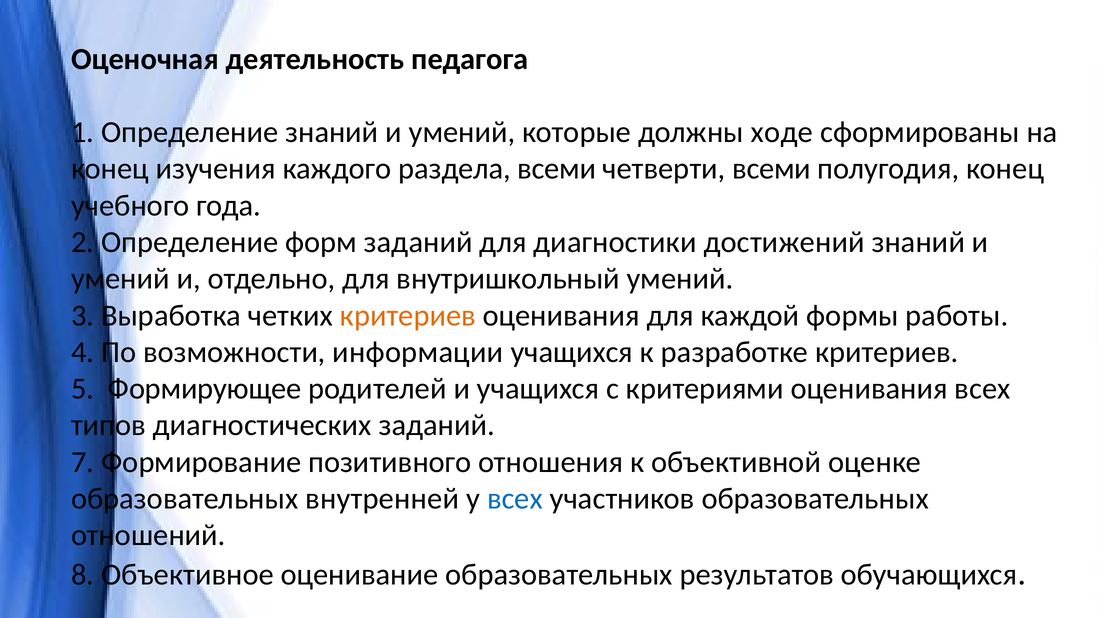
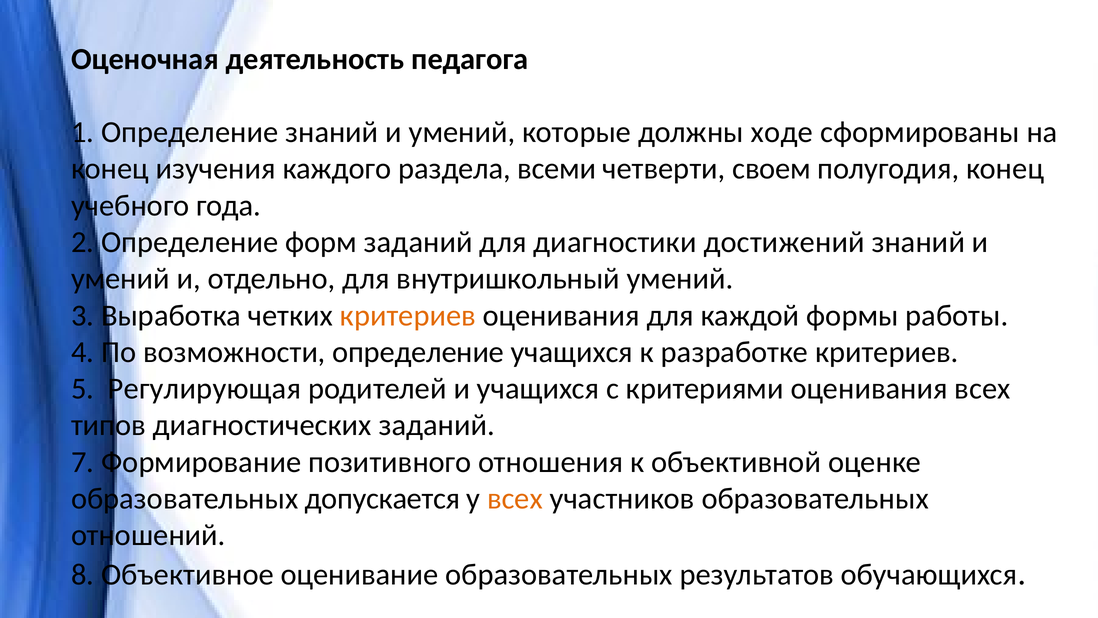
четверти всеми: всеми -> своем (772, 169)
возможности информации: информации -> определение (418, 352)
Формирующее: Формирующее -> Регулирующая (205, 388)
внутренней: внутренней -> допускается (382, 498)
всех colour: blue -> orange (515, 498)
